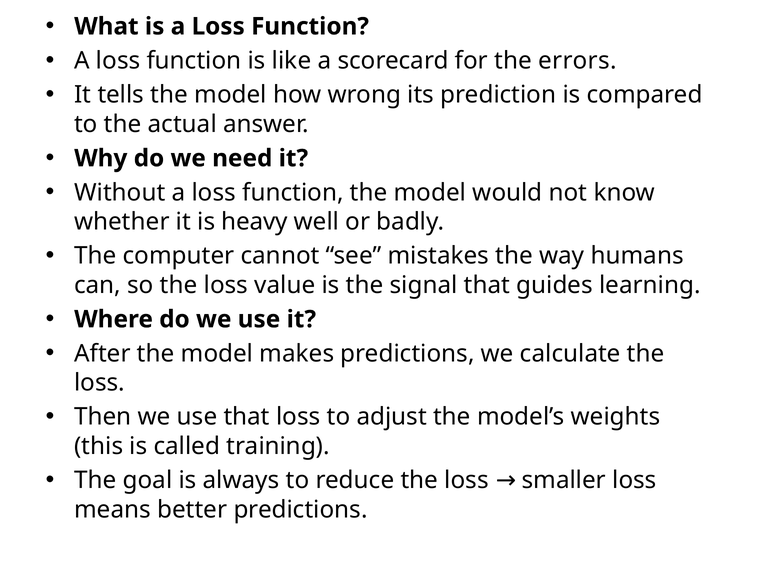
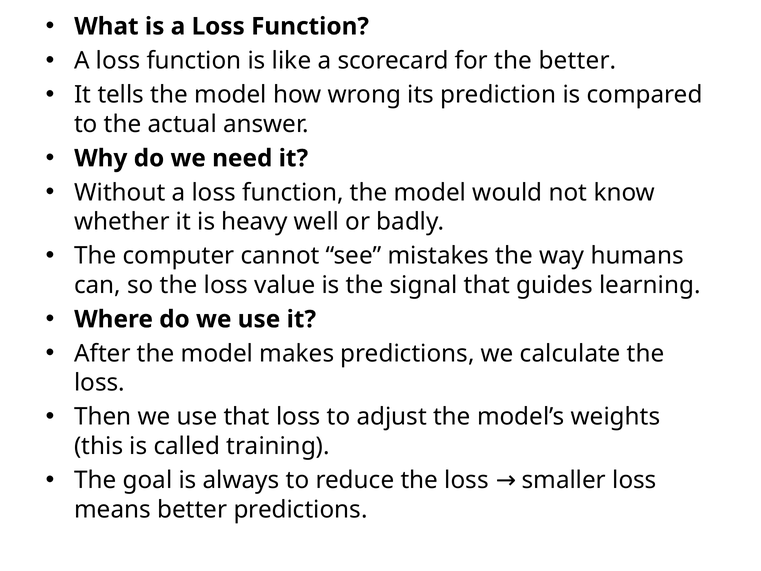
the errors: errors -> better (578, 61)
